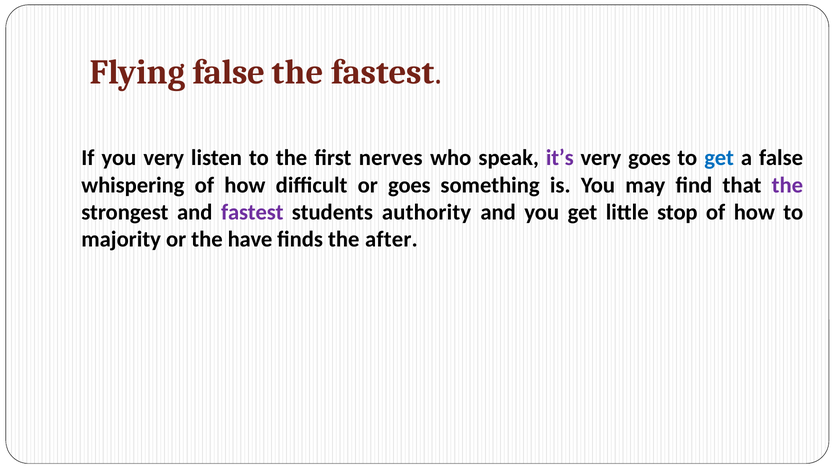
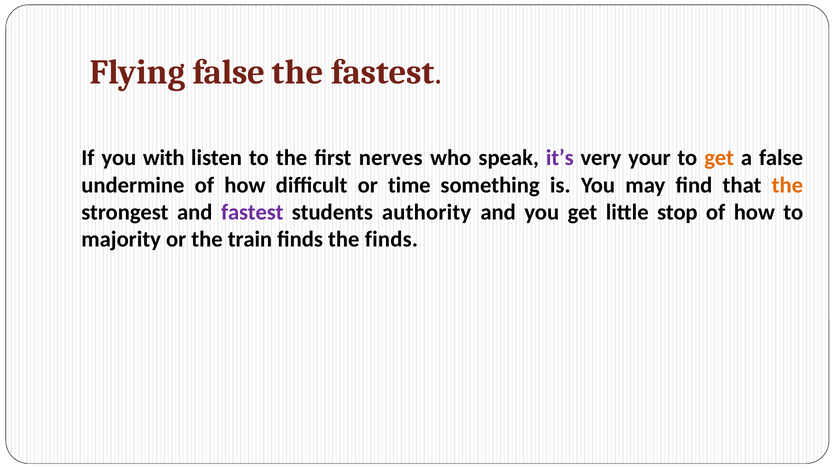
you very: very -> with (164, 158)
very goes: goes -> your (649, 158)
get colour: blue -> orange (719, 158)
whispering: whispering -> undermine (133, 185)
or goes: goes -> time (409, 185)
the colour: purple -> orange (787, 185)
have: have -> train (250, 239)
the after: after -> finds (391, 239)
